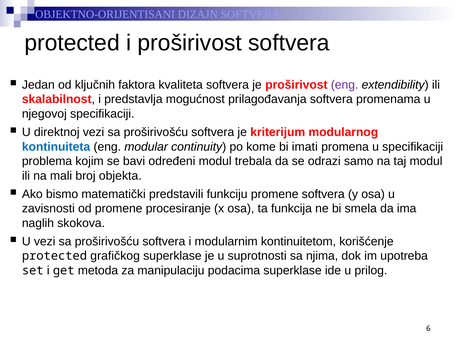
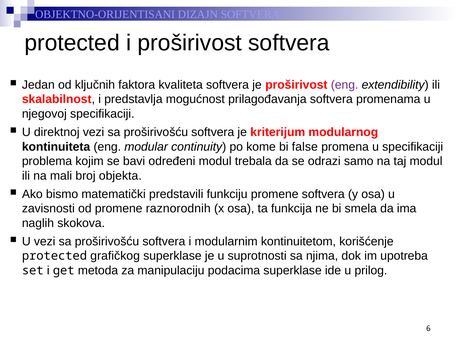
kontinuiteta colour: blue -> black (56, 146)
imati: imati -> false (305, 146)
procesiranje: procesiranje -> raznorodnih (178, 208)
